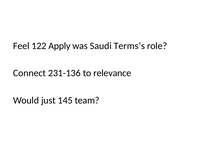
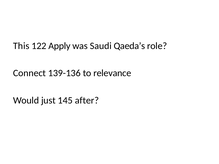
Feel: Feel -> This (21, 46)
Terms’s: Terms’s -> Qaeda’s (129, 46)
231-136: 231-136 -> 139-136 (64, 73)
team: team -> after (87, 100)
